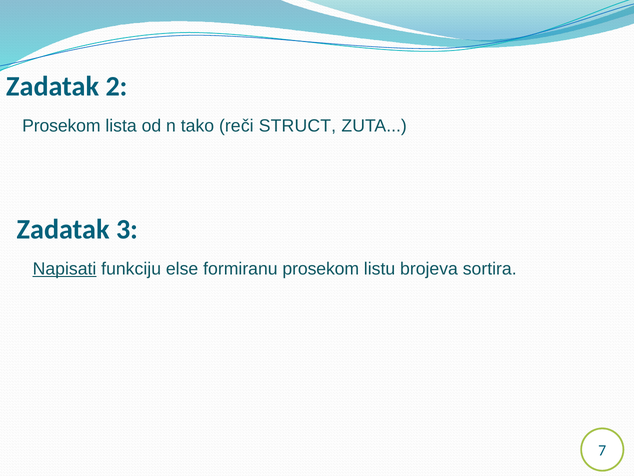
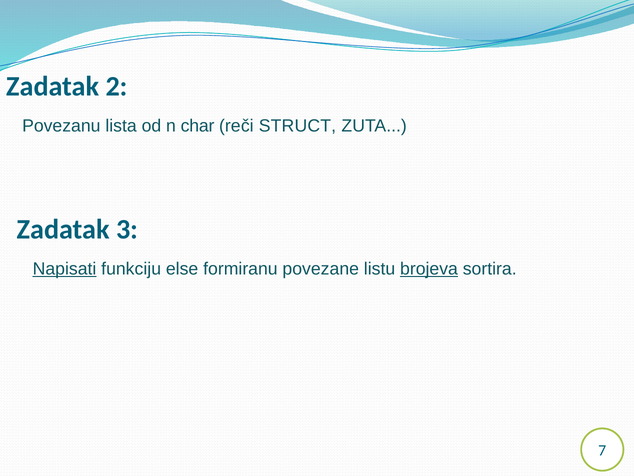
Prosekom: Prosekom -> Povezanu (61, 126)
tako: tako -> char (198, 126)
formiranu prosekom: prosekom -> povezane (321, 269)
brojeva underline: none -> present (429, 269)
